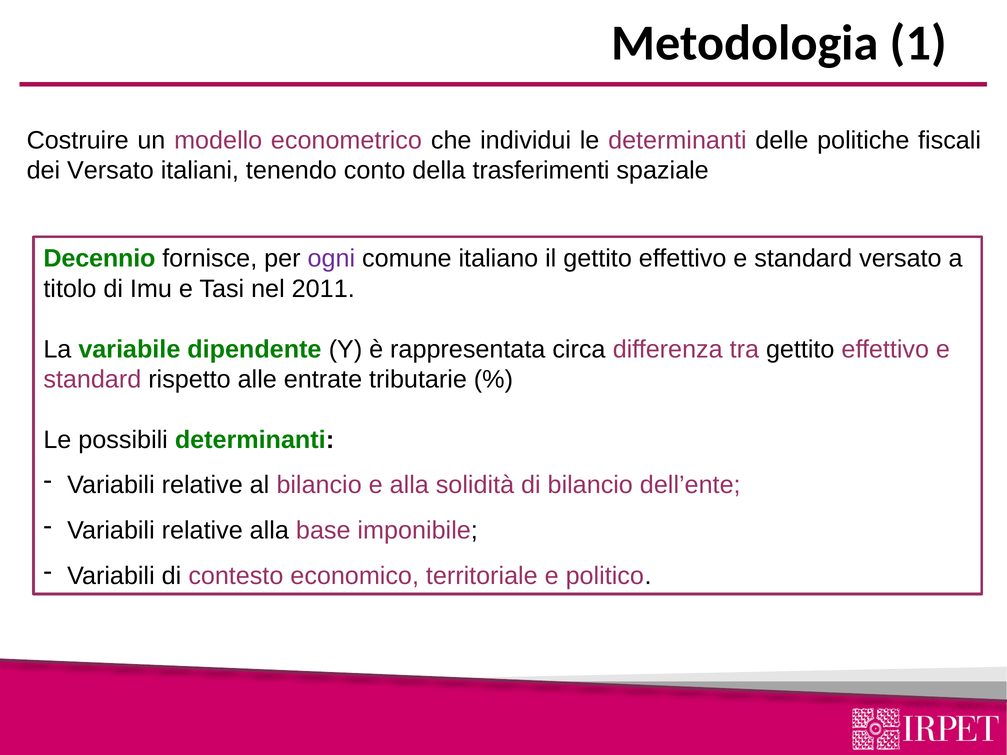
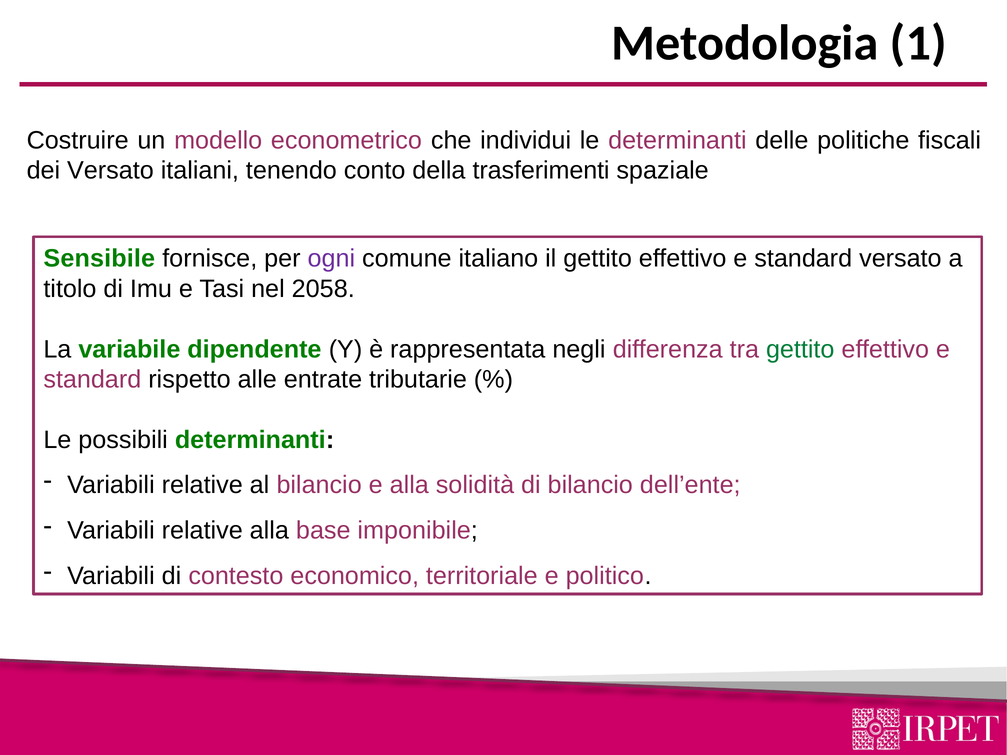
Decennio: Decennio -> Sensibile (99, 259)
2011: 2011 -> 2058 (323, 289)
circa: circa -> negli (579, 349)
gettito colour: black -> green (800, 349)
